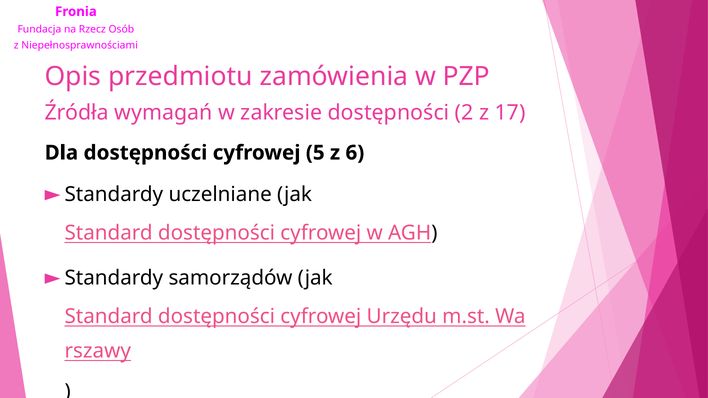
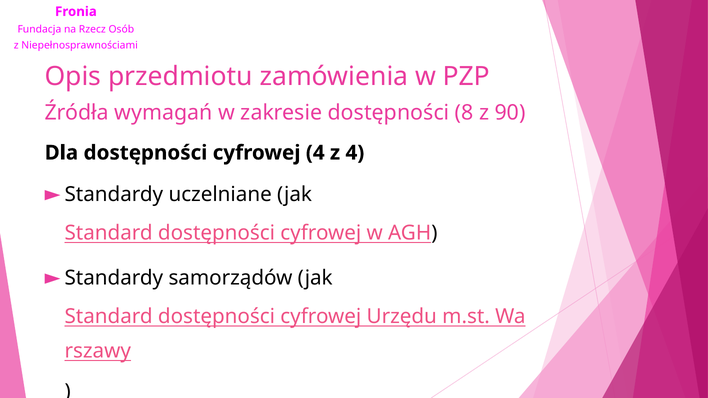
2: 2 -> 8 (464, 113)
17: 17 -> 90 (510, 113)
cyfrowej 5: 5 -> 4 (315, 153)
z 6: 6 -> 4 (355, 153)
